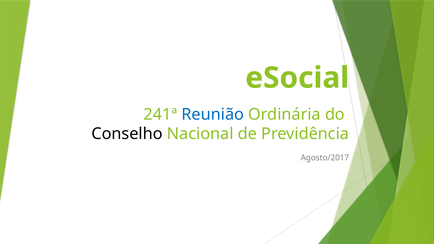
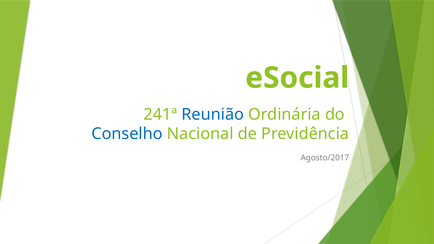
Conselho colour: black -> blue (127, 134)
